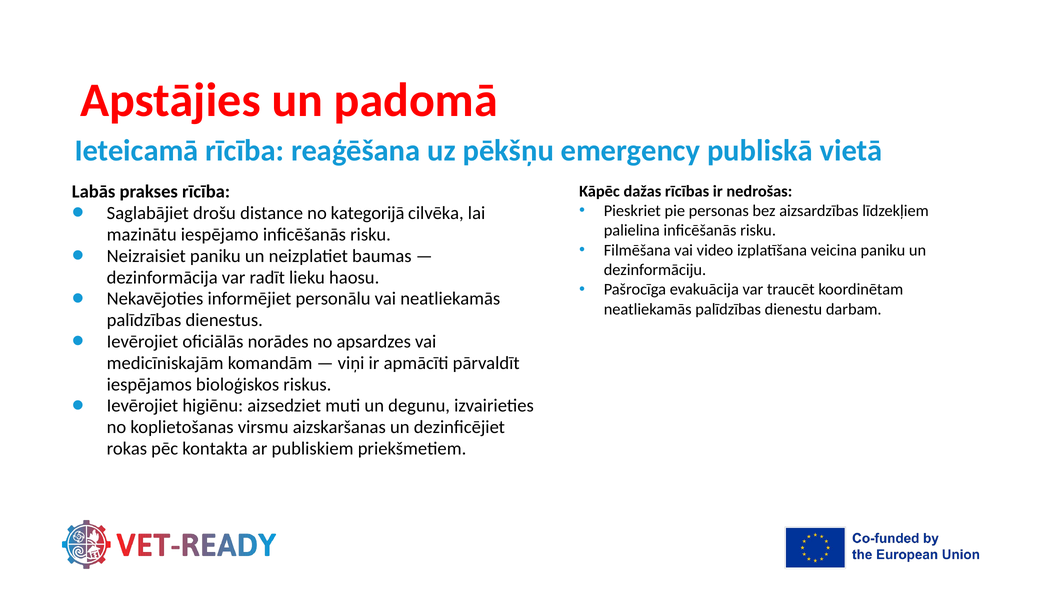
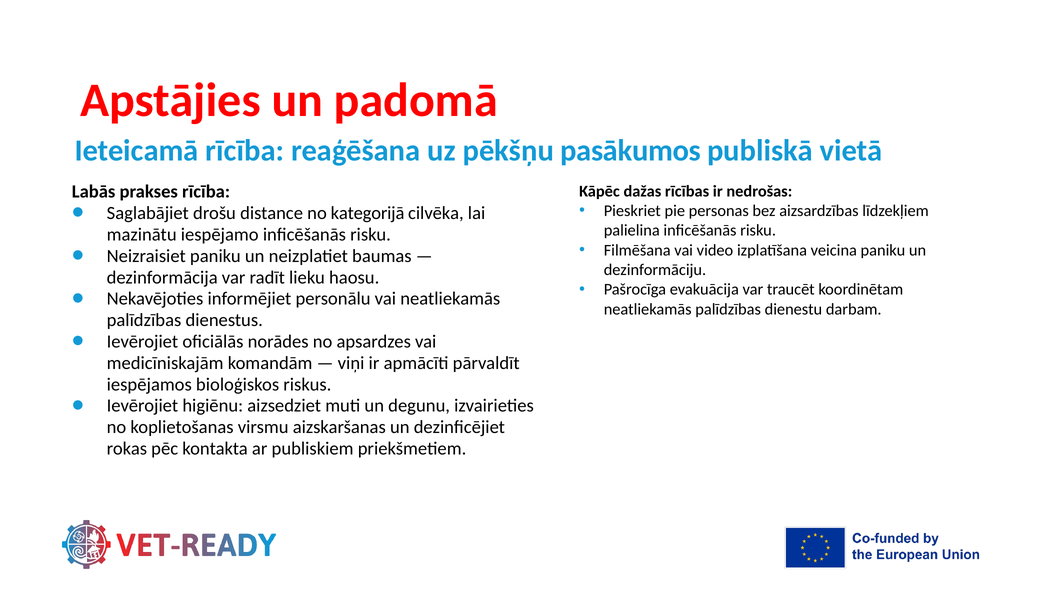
emergency: emergency -> pasākumos (631, 151)
